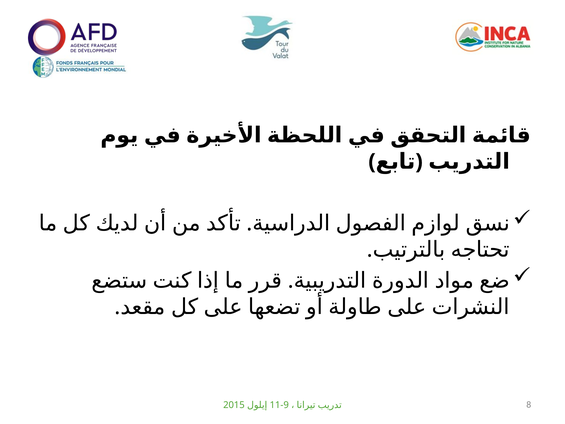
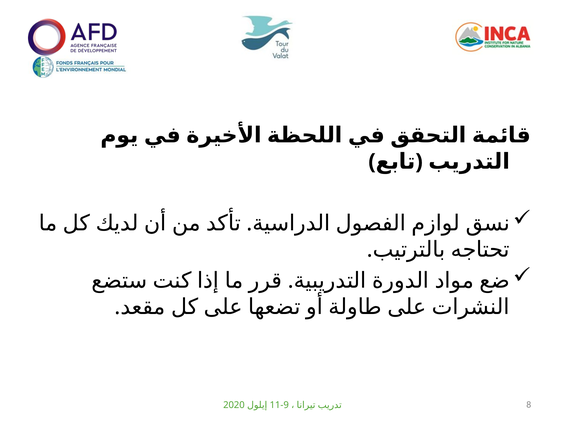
2015: 2015 -> 2020 (234, 405)
